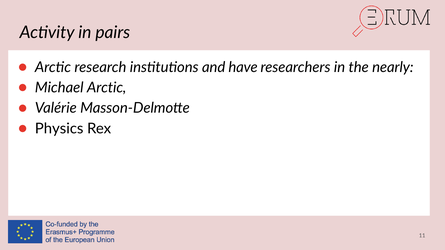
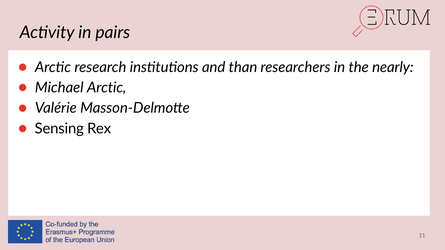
have: have -> than (243, 67)
Physics: Physics -> Sensing (59, 129)
